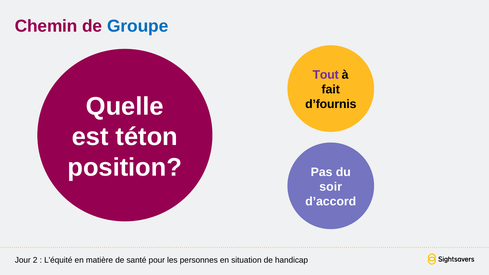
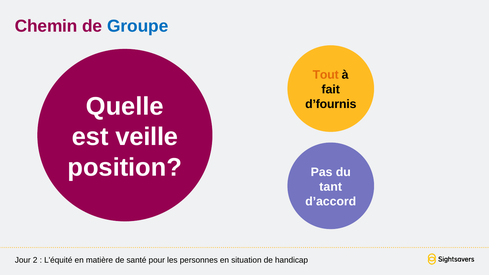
Tout colour: purple -> orange (326, 75)
téton: téton -> veille (147, 137)
soir: soir -> tant (331, 187)
